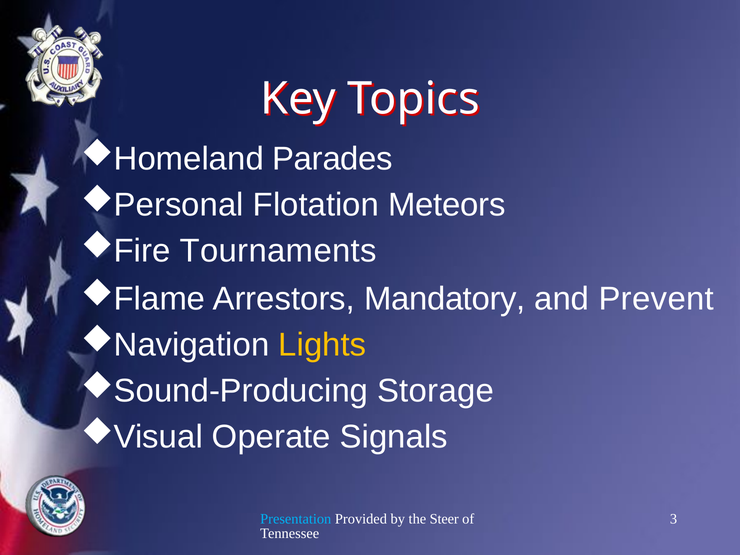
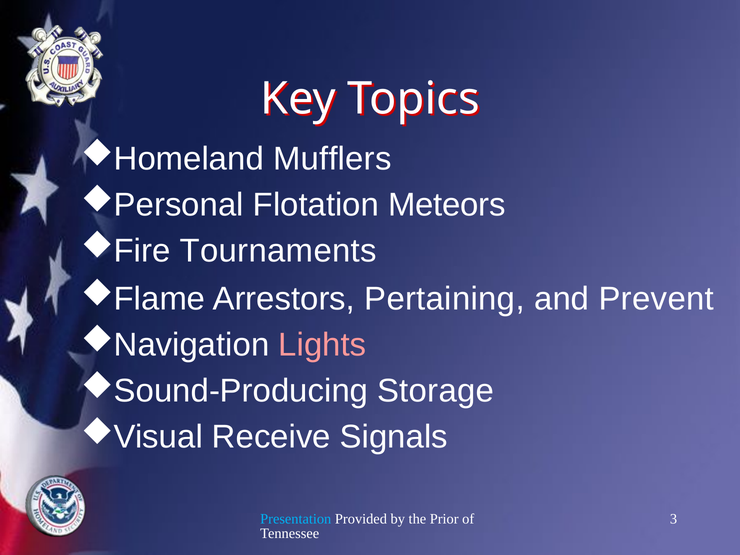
Parades: Parades -> Mufflers (332, 159)
Mandatory: Mandatory -> Pertaining (445, 299)
Lights colour: yellow -> pink (322, 345)
Operate: Operate -> Receive (271, 437)
Steer: Steer -> Prior (444, 519)
